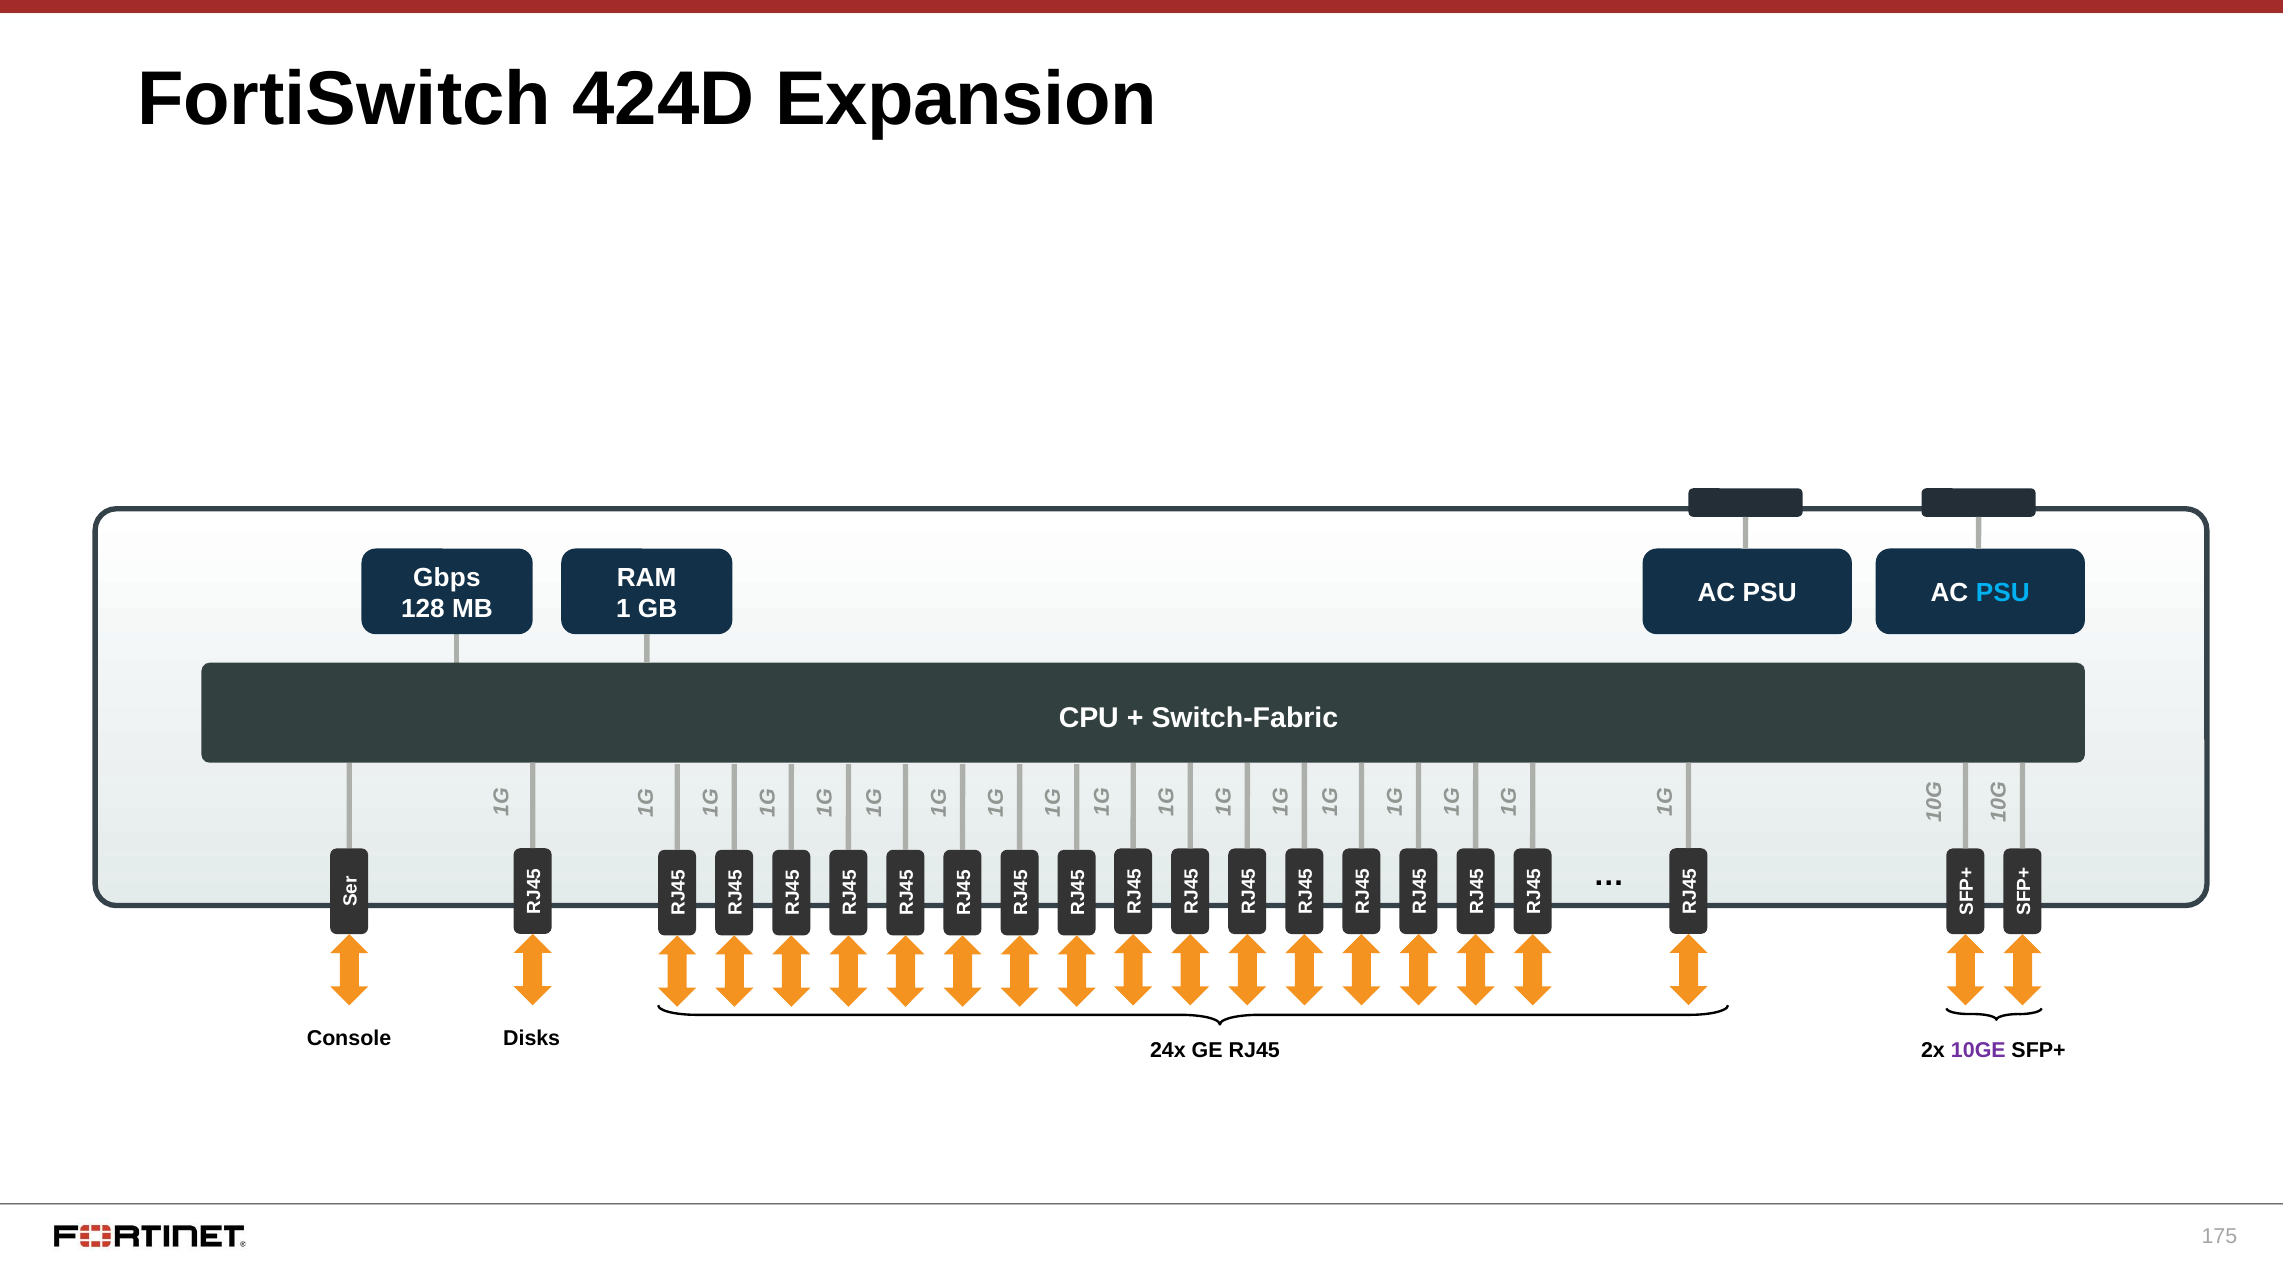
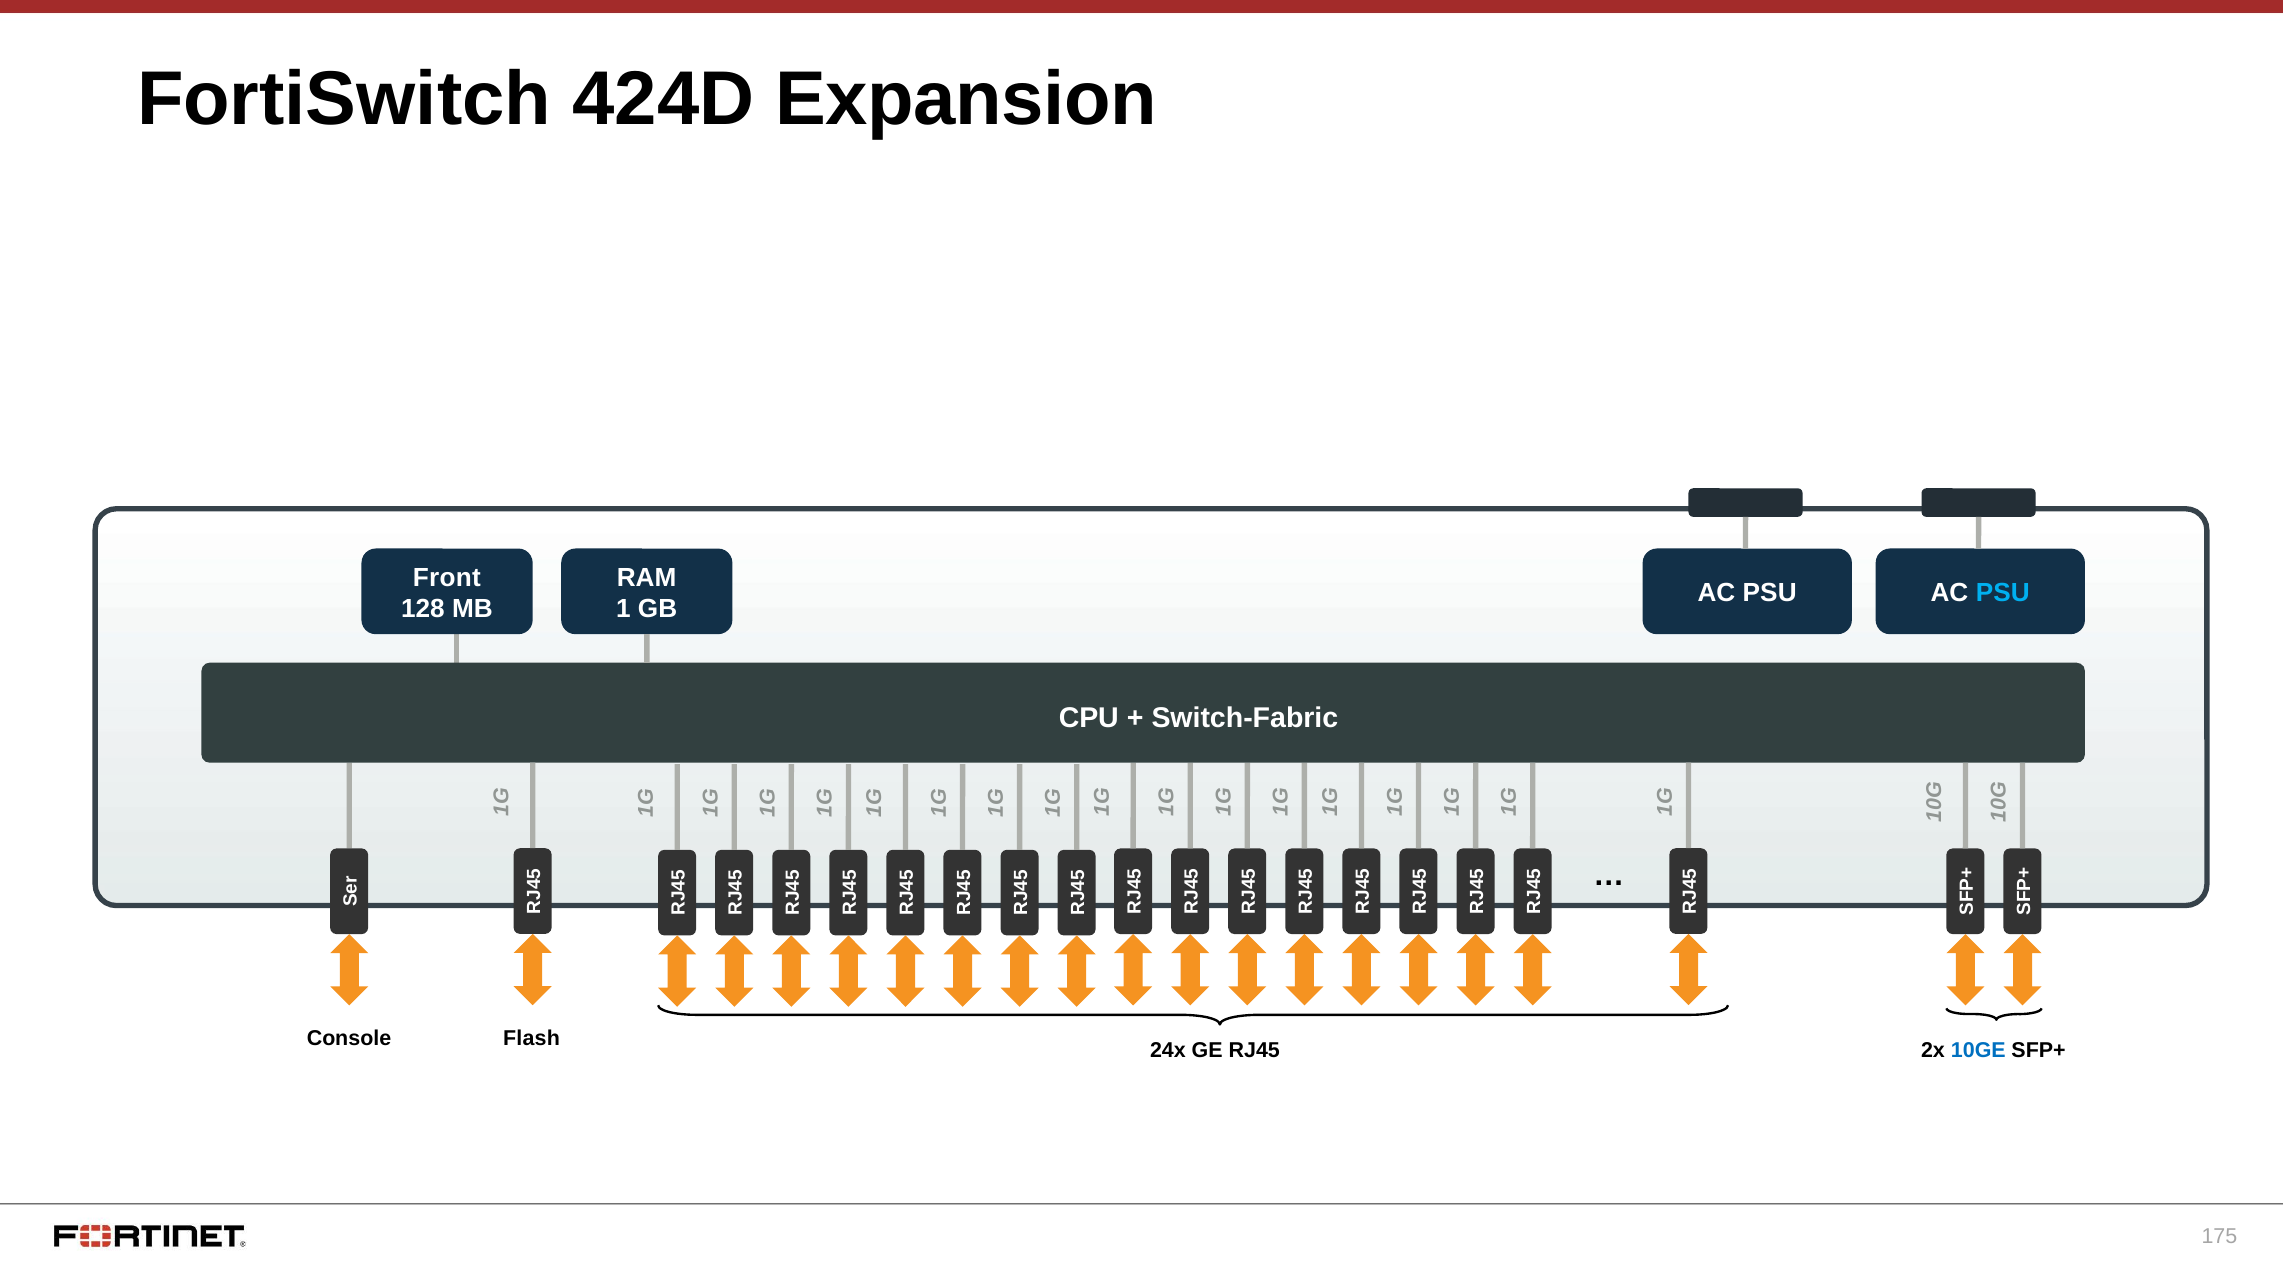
Gbps: Gbps -> Front (447, 577)
Disks: Disks -> Flash (532, 1038)
10GE colour: purple -> blue (1978, 1050)
